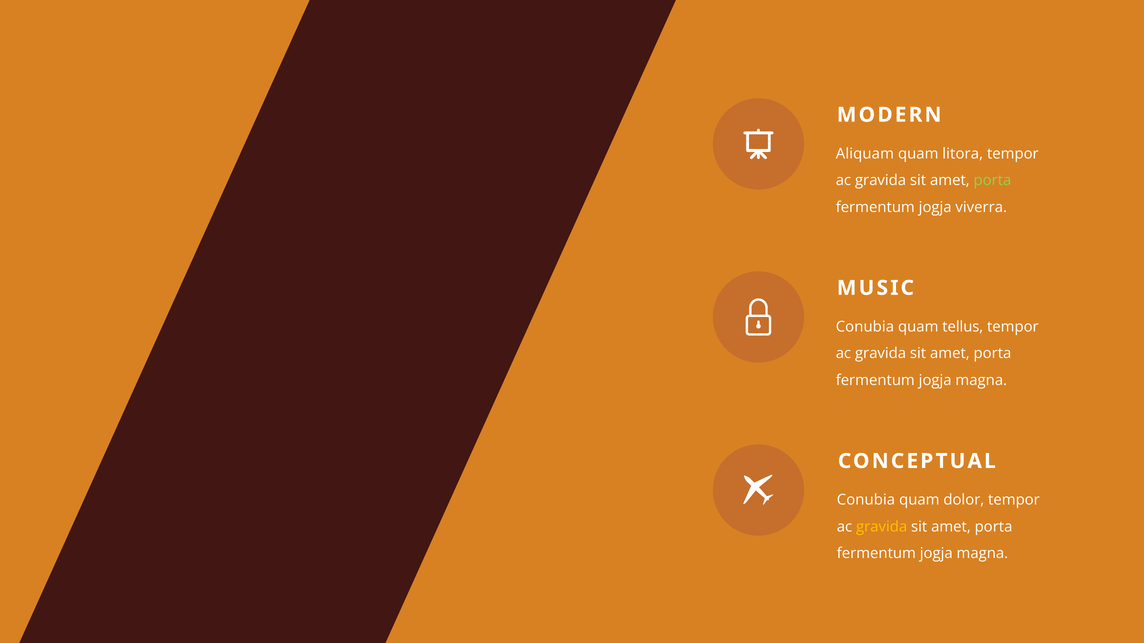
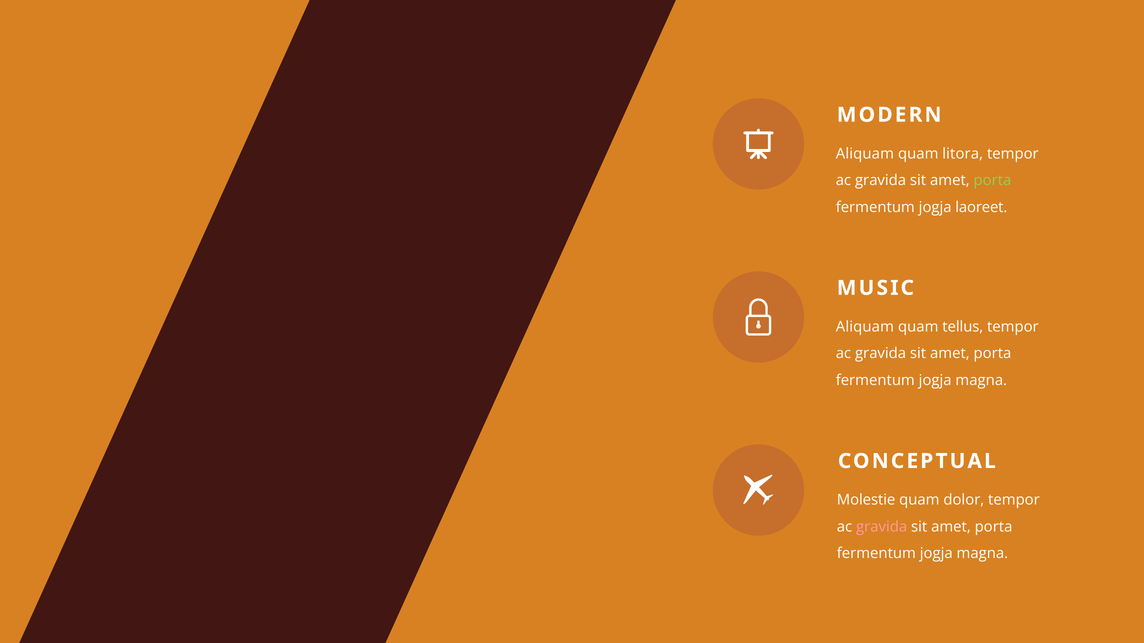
viverra: viverra -> laoreet (981, 207)
Conubia: Conubia -> Aliquam (865, 327)
Conubia: Conubia -> Molestie (866, 500)
gravida colour: yellow -> pink (882, 527)
